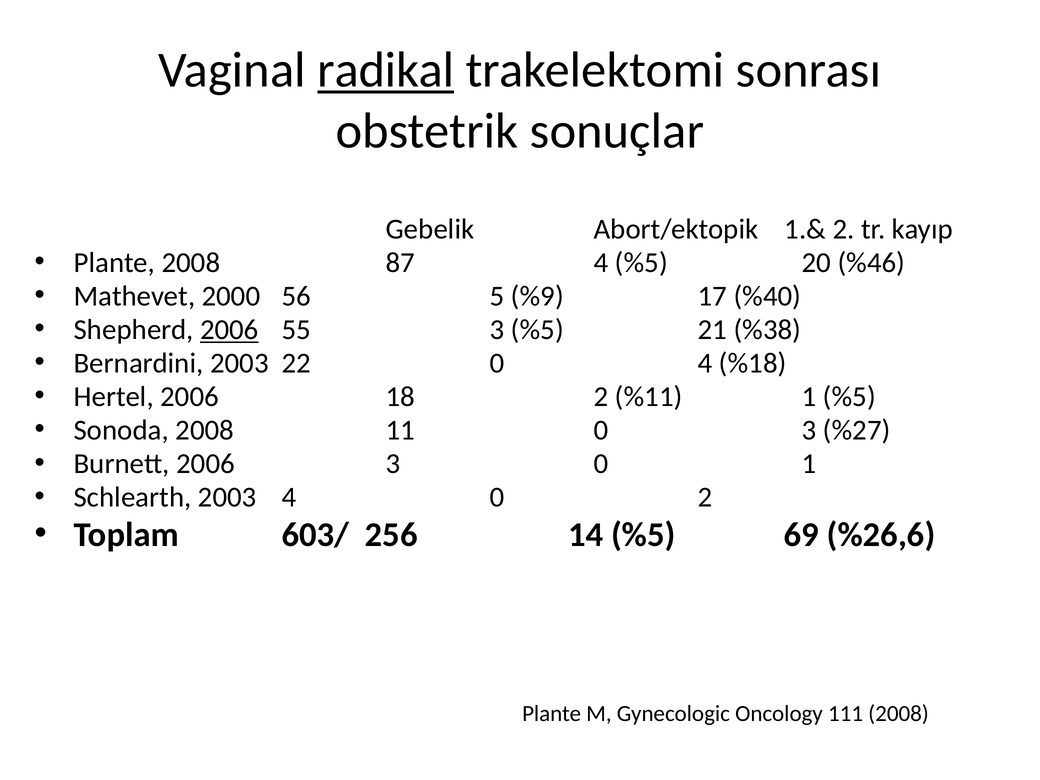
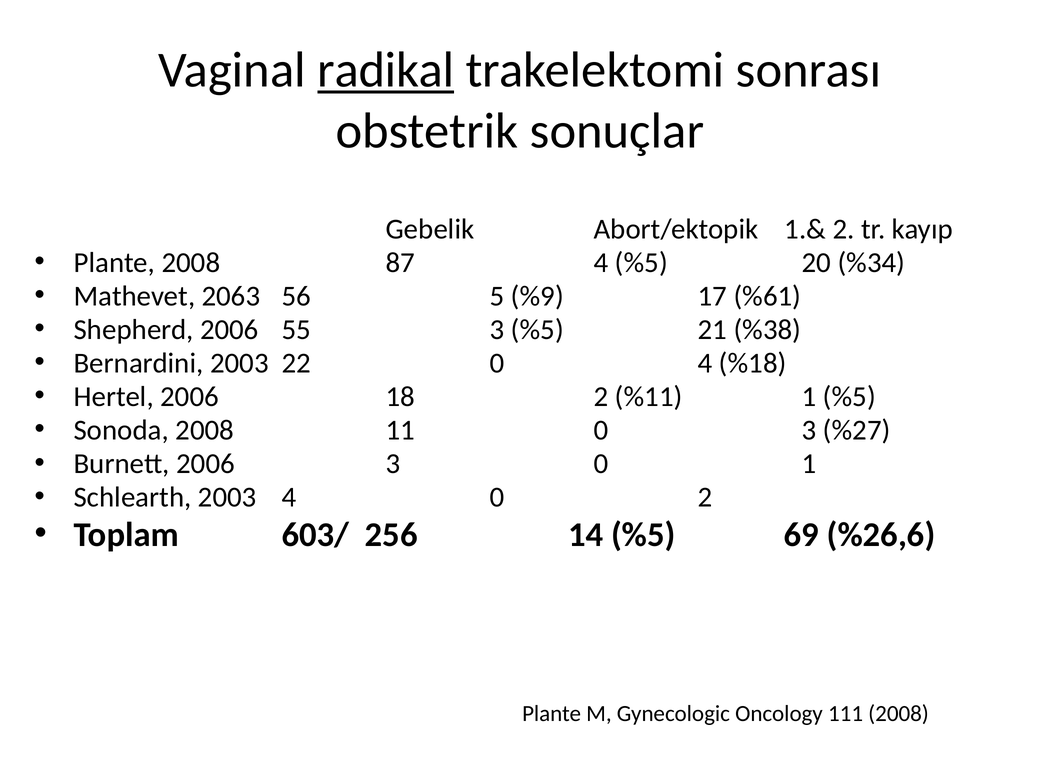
%46: %46 -> %34 (871, 263)
2000: 2000 -> 2063 (231, 296)
%40: %40 -> %61 (767, 296)
2006 underline: present -> none (229, 330)
